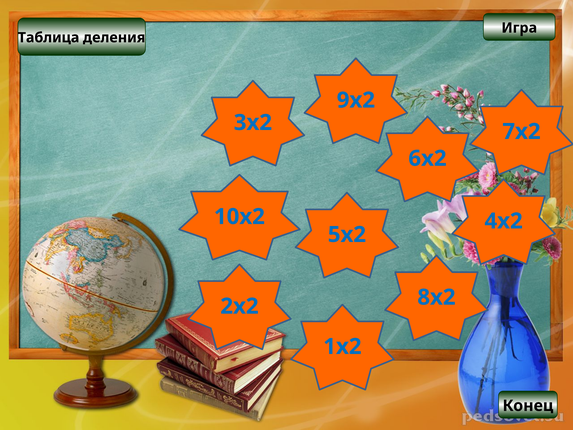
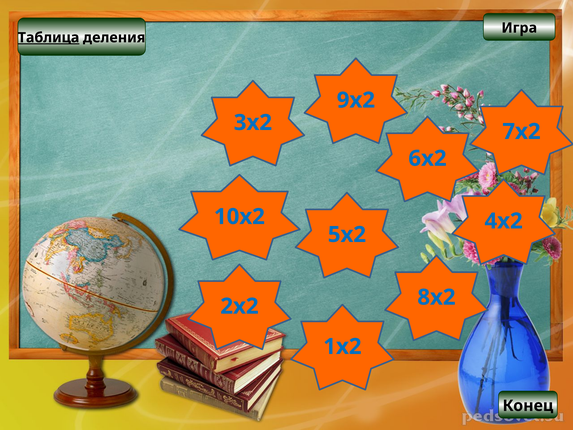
Таблица underline: none -> present (49, 38)
